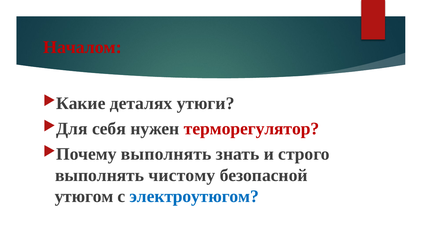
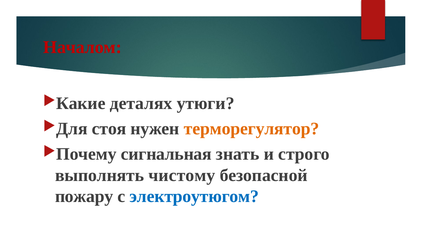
себя: себя -> стоя (109, 129)
терморегулятор colour: red -> orange (252, 129)
выполнять: выполнять -> сигнальная (166, 154)
утюгом: утюгом -> пожару (84, 197)
